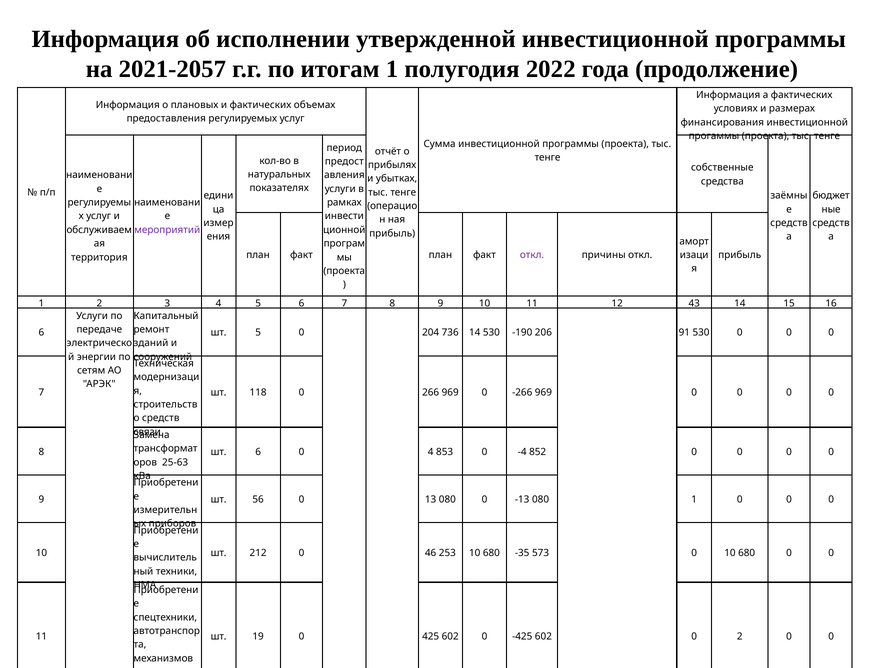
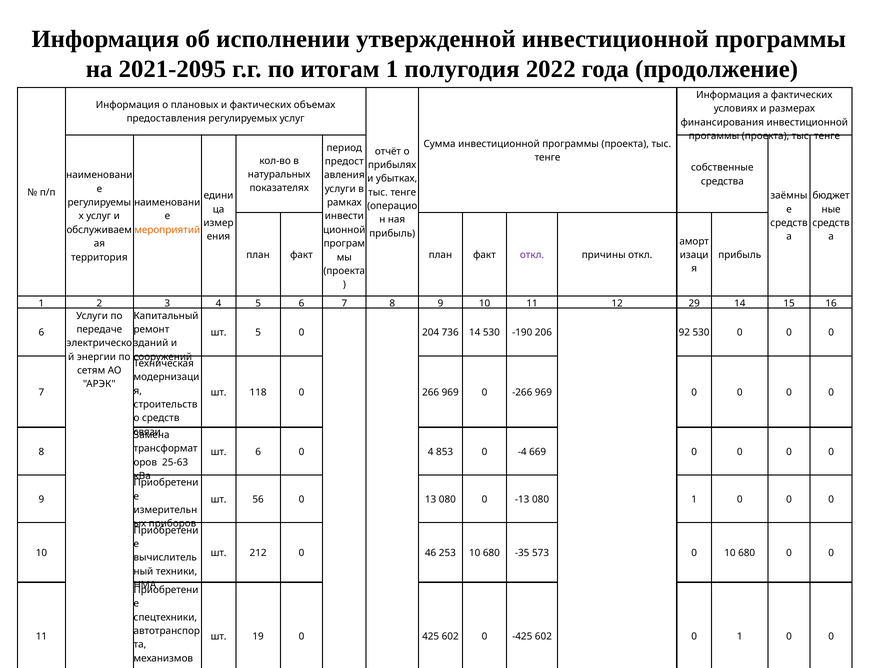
2021-2057: 2021-2057 -> 2021-2095 (172, 69)
мероприятий colour: purple -> orange (167, 230)
43: 43 -> 29 (694, 304)
91: 91 -> 92 (684, 333)
852: 852 -> 669 (538, 452)
602 0 2: 2 -> 1 (740, 637)
